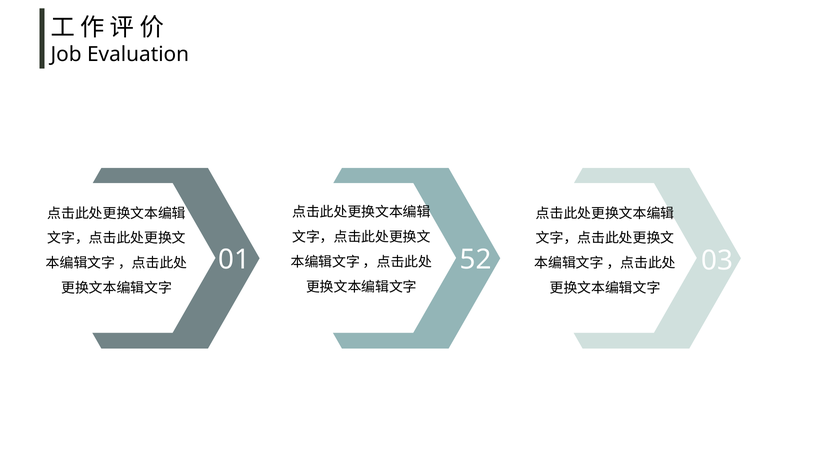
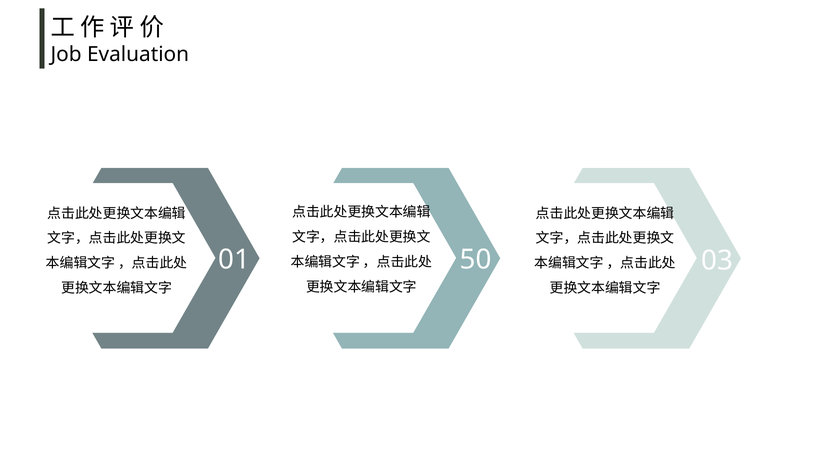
52: 52 -> 50 (476, 260)
